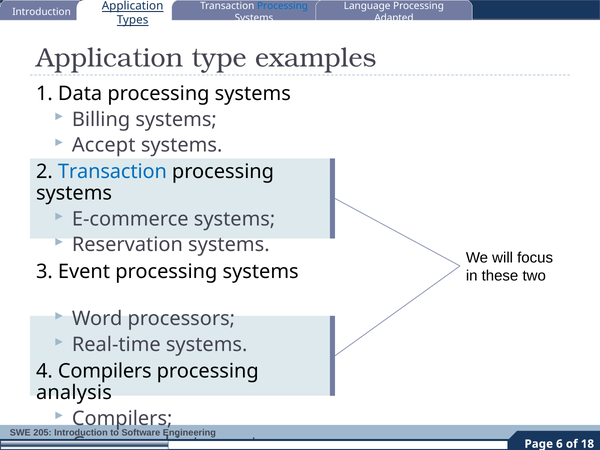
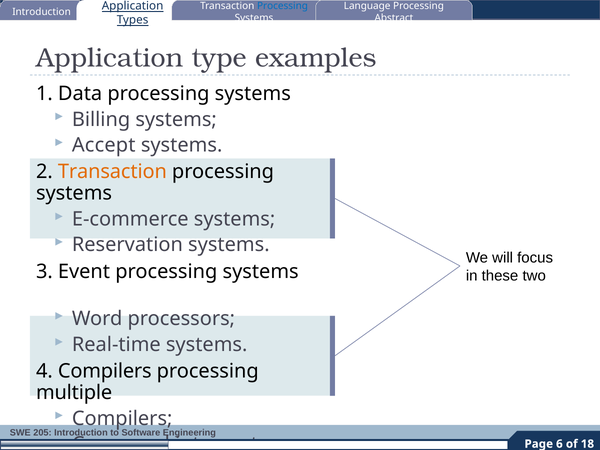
Adapted: Adapted -> Abstract (394, 18)
Transaction colour: blue -> orange (112, 172)
analysis: analysis -> multiple (74, 393)
